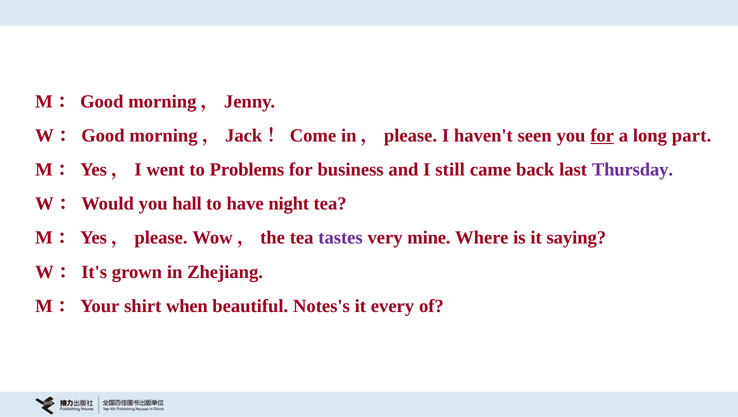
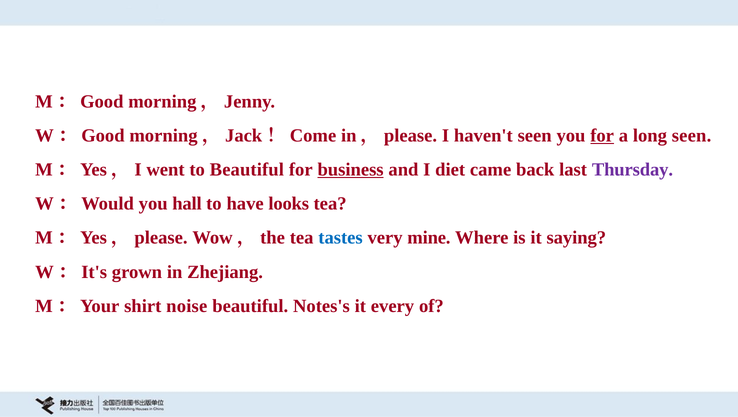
long part: part -> seen (692, 136)
to Problems: Problems -> Beautiful (247, 170)
business underline: none -> present (351, 170)
still: still -> diet (450, 170)
night: night -> looks (289, 204)
tastes colour: purple -> blue (340, 238)
when: when -> noise (187, 306)
